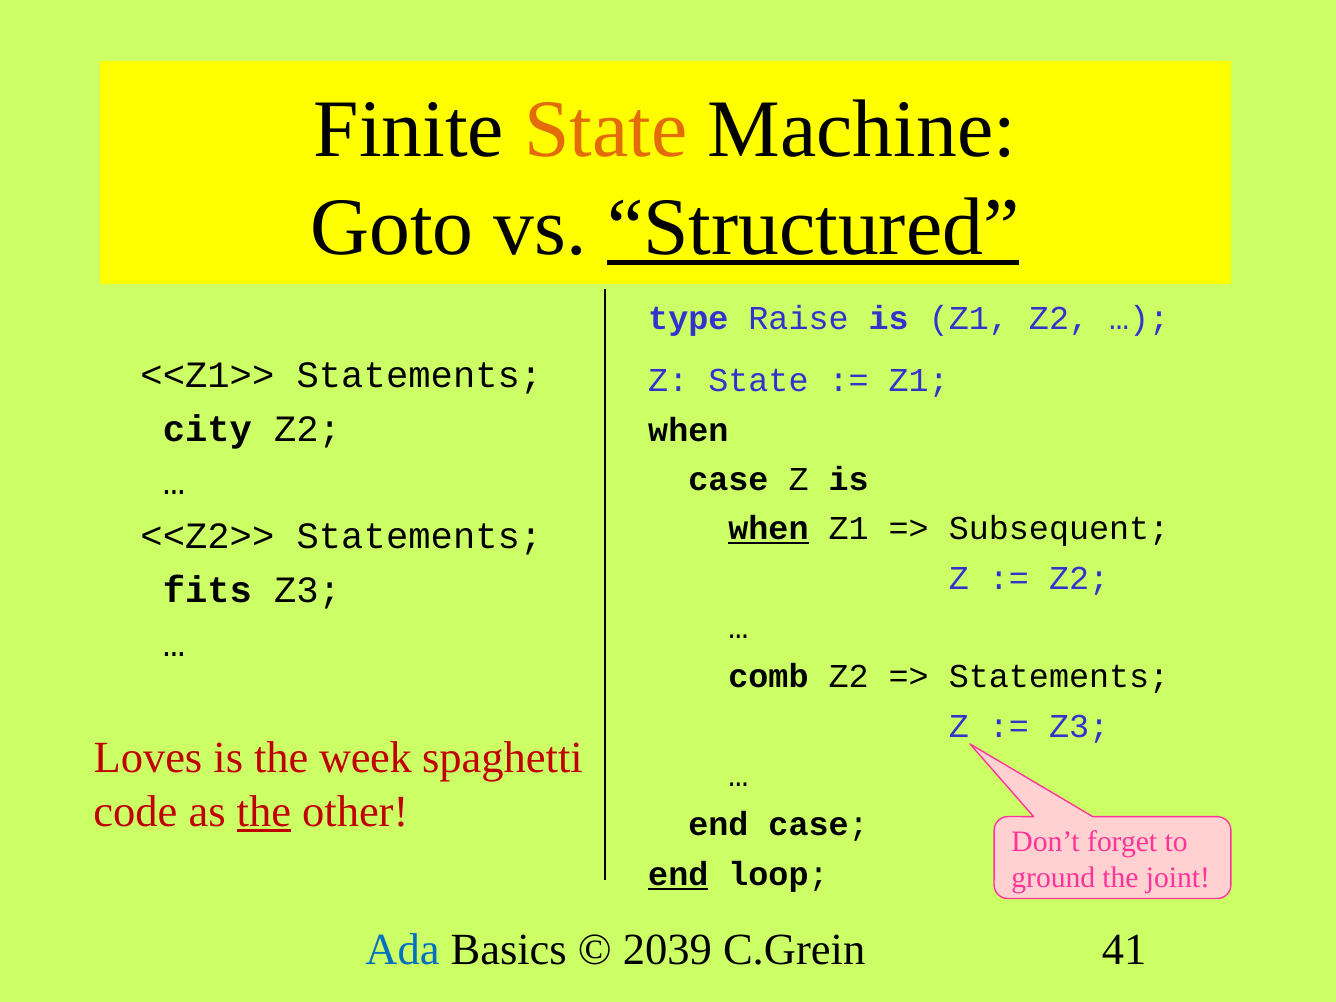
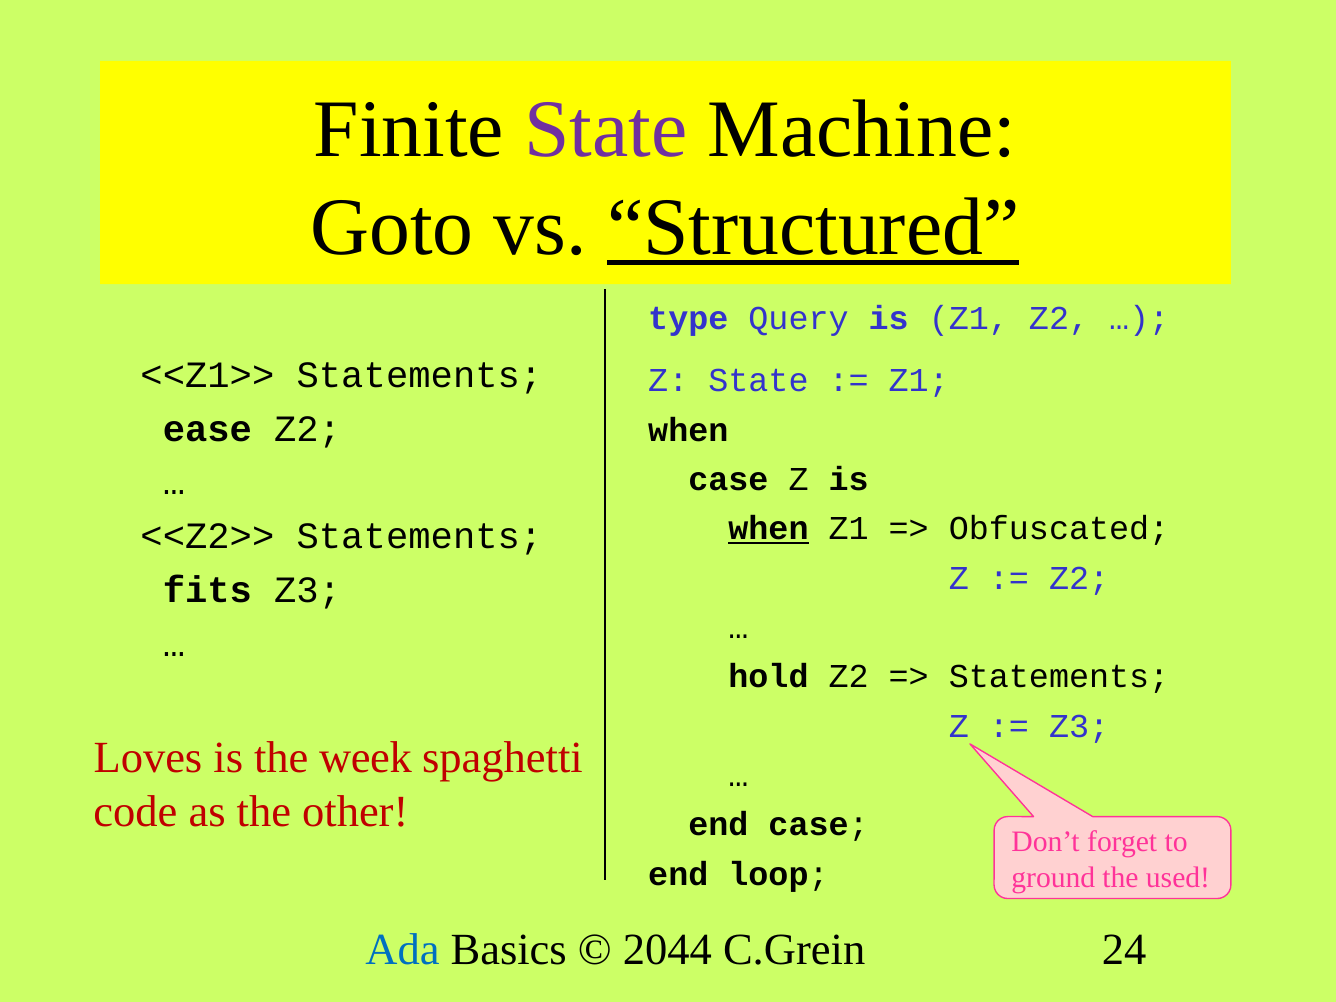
State colour: orange -> purple (606, 129)
Raise: Raise -> Query (799, 318)
city: city -> ease (207, 429)
Subsequent: Subsequent -> Obfuscated (1059, 529)
comb: comb -> hold (768, 677)
the underline: present -> none (264, 812)
end underline: present -> none (678, 874)
joint: joint -> used (1178, 877)
2039: 2039 -> 2044 (667, 950)
41: 41 -> 24 (1124, 950)
